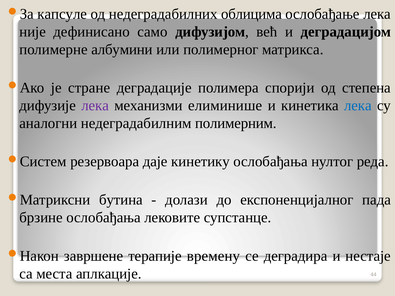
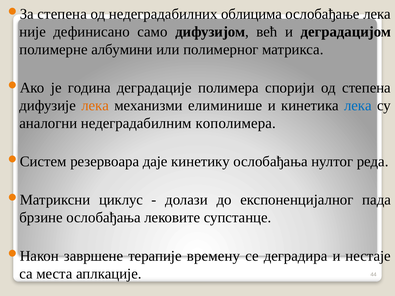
капсуле: капсуле -> степена (62, 14)
стране: стране -> година (89, 88)
лека colour: purple -> orange (95, 106)
полимерним: полимерним -> кополимера (236, 123)
бутина: бутина -> циклус (121, 200)
